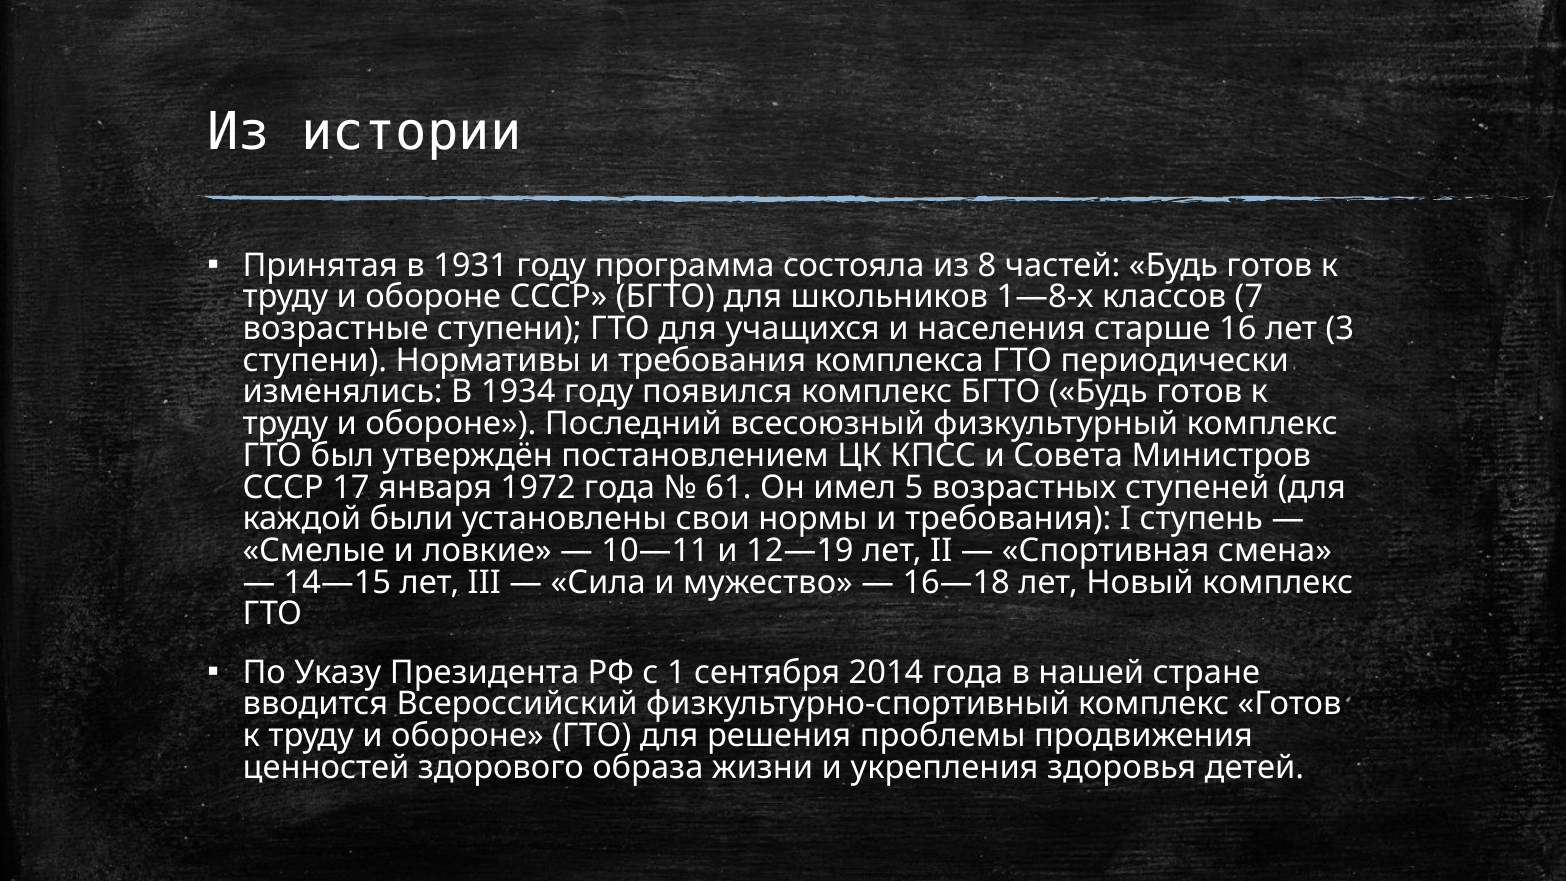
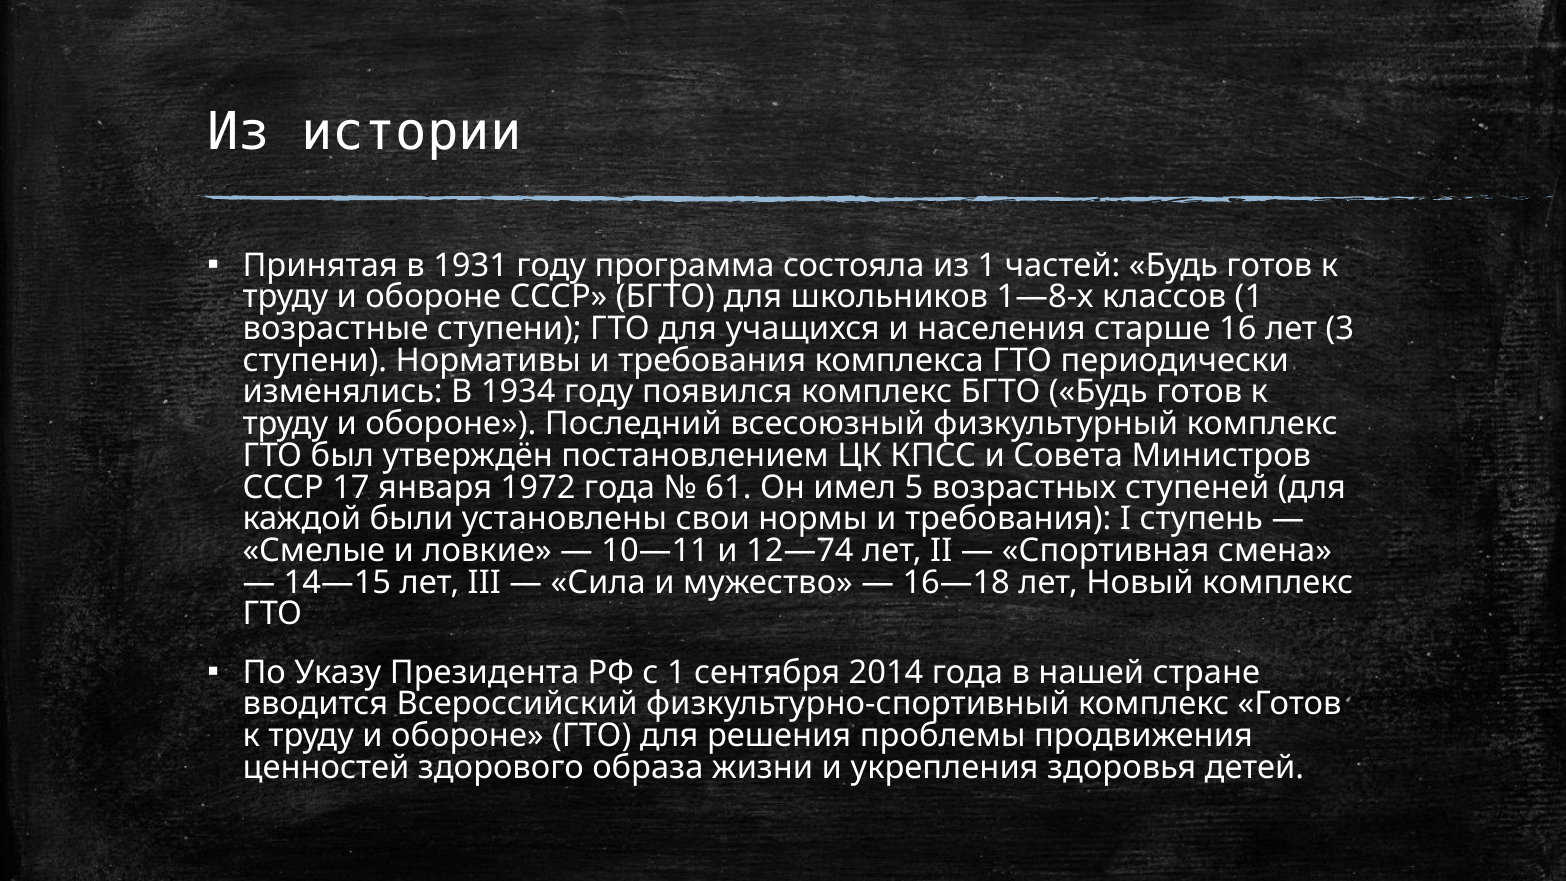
из 8: 8 -> 1 (987, 265)
классов 7: 7 -> 1 (1249, 297)
12—19: 12—19 -> 12—74 (800, 551)
